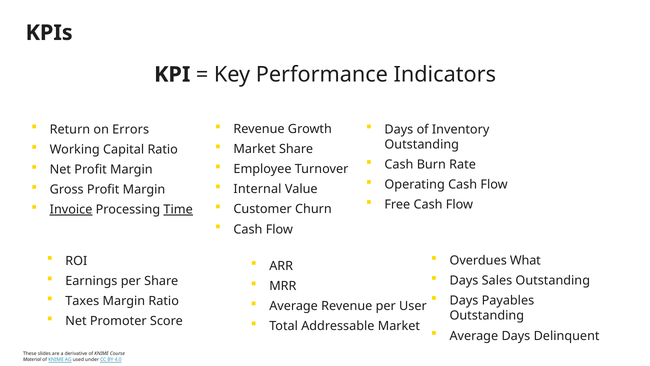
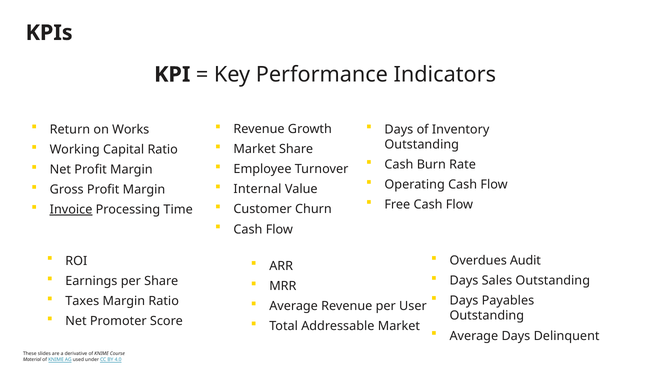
Errors: Errors -> Works (131, 129)
Time underline: present -> none (178, 209)
What: What -> Audit (525, 260)
